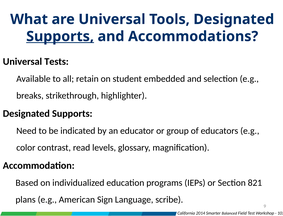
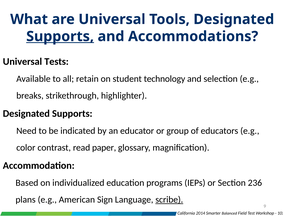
embedded: embedded -> technology (165, 79)
levels: levels -> paper (104, 147)
821: 821 -> 236 (255, 182)
scribe underline: none -> present (169, 199)
